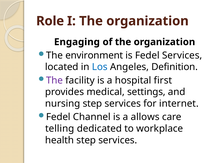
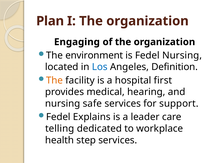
Role: Role -> Plan (50, 21)
Fedel Services: Services -> Nursing (182, 56)
The colour: purple -> orange (54, 81)
settings: settings -> hearing (146, 92)
nursing step: step -> safe (92, 104)
internet: internet -> support (179, 104)
Channel: Channel -> Explains (92, 117)
allows: allows -> leader (145, 117)
